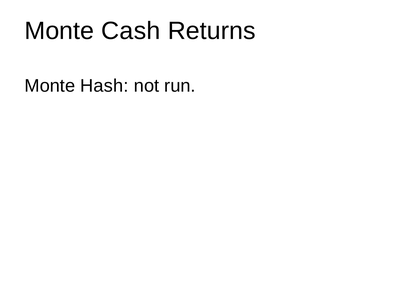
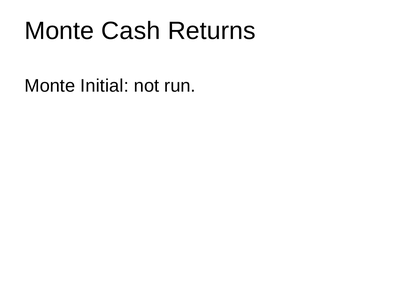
Hash: Hash -> Initial (104, 86)
